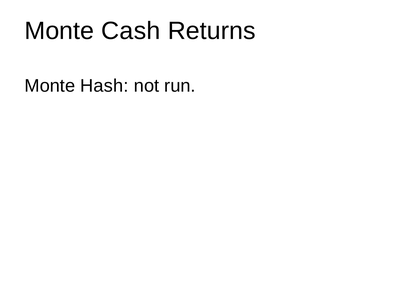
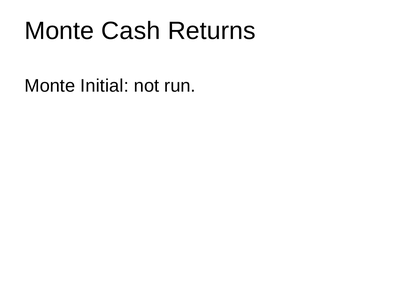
Hash: Hash -> Initial (104, 86)
